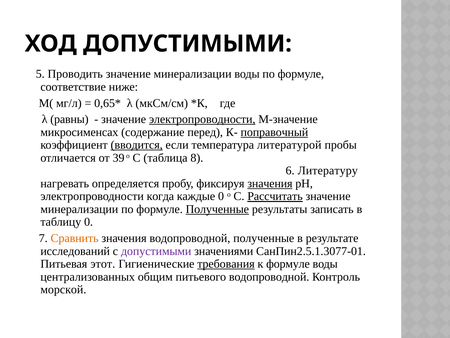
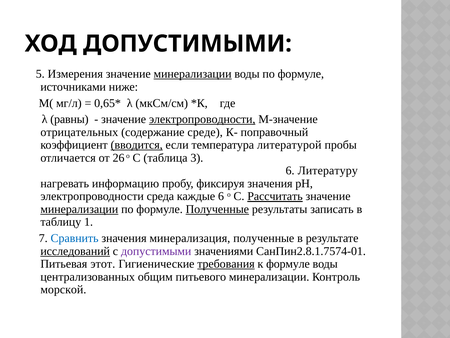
Проводить: Проводить -> Измерения (75, 74)
минерализации underline: none -> present (193, 74)
соответствие: соответствие -> источниками (73, 87)
микросименсах: микросименсах -> отрицательных (79, 132)
перед: перед -> среде (205, 132)
поправочный underline: present -> none (274, 132)
39: 39 -> 26 (119, 158)
8: 8 -> 3 (197, 158)
определяется: определяется -> информацию (126, 183)
значения underline: present -> none (270, 183)
когда: когда -> среда (160, 196)
каждые 0: 0 -> 6 (221, 196)
минерализации underline: none -> present (79, 209)
таблицу 0: 0 -> 1 (89, 222)
Сравнить colour: orange -> blue (75, 238)
значения водопроводной: водопроводной -> минерализация (190, 238)
исследований underline: none -> present (75, 251)
СанПин2.5.1.3077-01: СанПин2.5.1.3077-01 -> СанПин2.8.1.7574-01 (311, 251)
питьевого водопроводной: водопроводной -> минерализации (269, 276)
